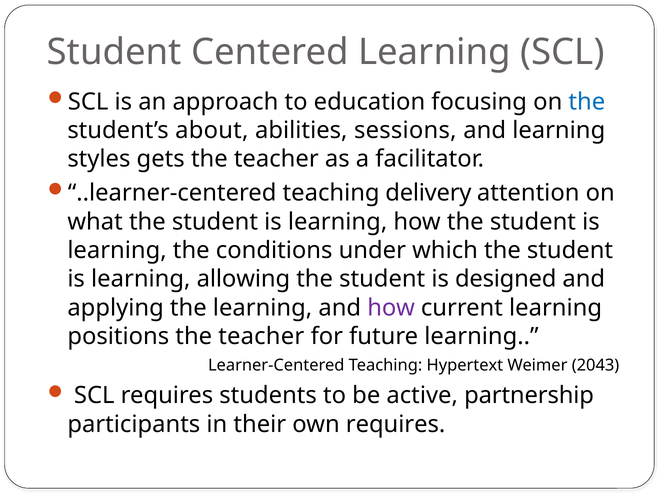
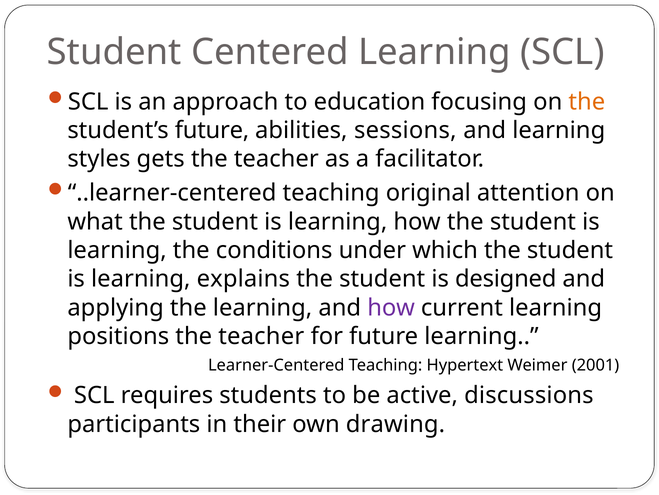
the colour: blue -> orange (587, 102)
student’s about: about -> future (212, 130)
delivery: delivery -> original (428, 193)
allowing: allowing -> explains (243, 279)
2043: 2043 -> 2001 (596, 365)
partnership: partnership -> discussions (529, 395)
own requires: requires -> drawing (395, 424)
